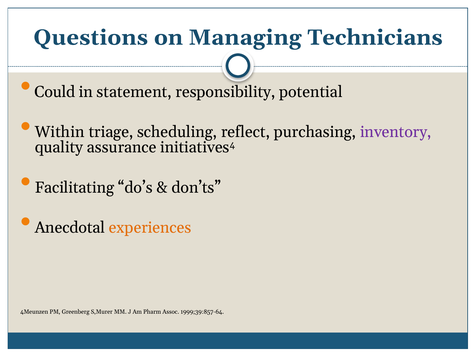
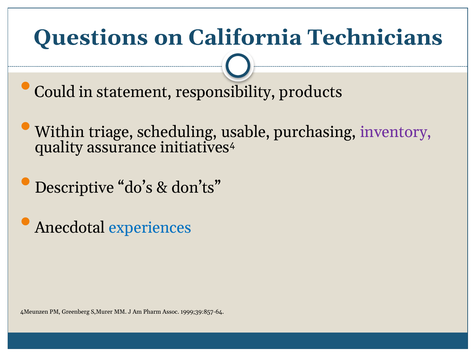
Managing: Managing -> California (245, 37)
potential: potential -> products (311, 92)
reflect: reflect -> usable (246, 132)
Facilitating: Facilitating -> Descriptive (74, 187)
experiences colour: orange -> blue (150, 228)
